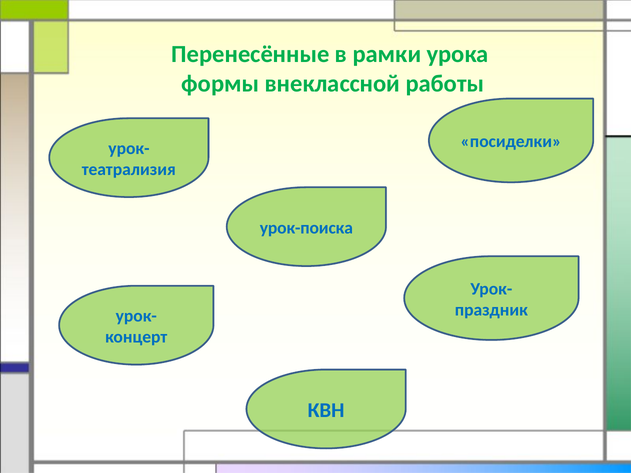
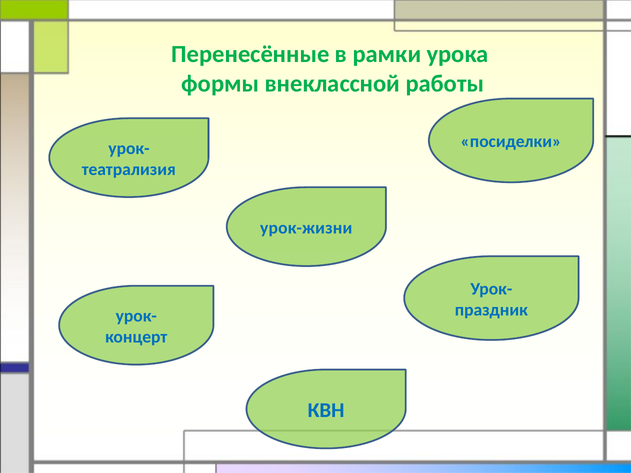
урок-поиска: урок-поиска -> урок-жизни (306, 228)
